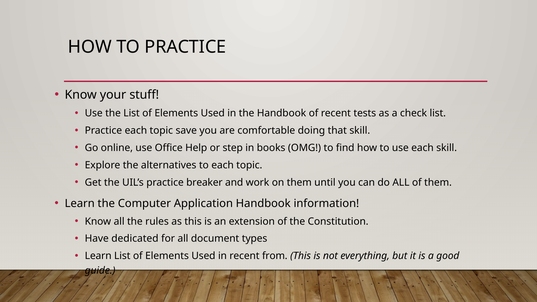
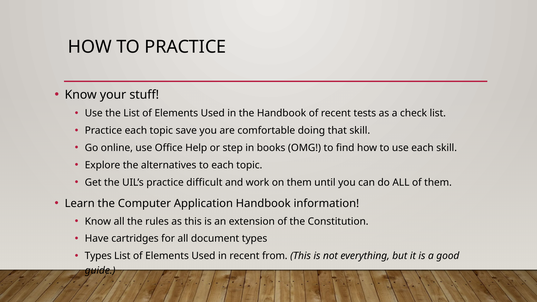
breaker: breaker -> difficult (204, 182)
dedicated: dedicated -> cartridges (135, 239)
Learn: Learn -> Types (98, 256)
